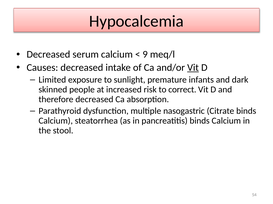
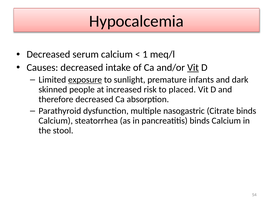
9: 9 -> 1 (145, 55)
exposure underline: none -> present (85, 80)
correct: correct -> placed (182, 90)
